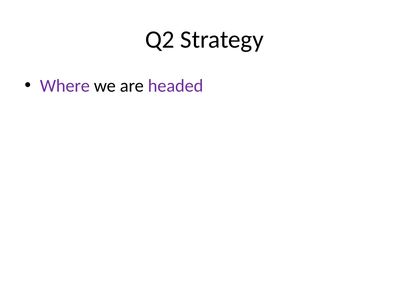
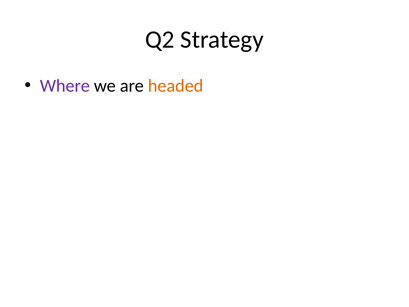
headed colour: purple -> orange (176, 86)
